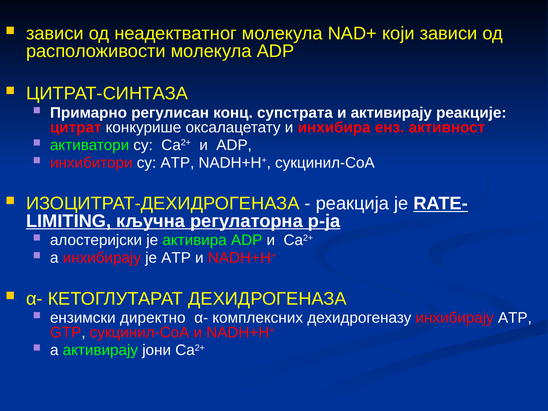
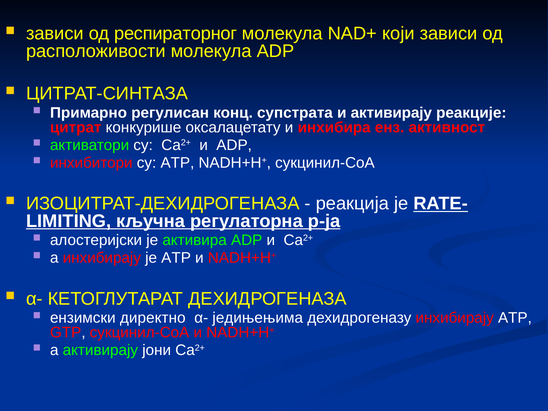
неадектватног: неадектватног -> респираторног (176, 34)
комплексних: комплексних -> једињењима (258, 318)
